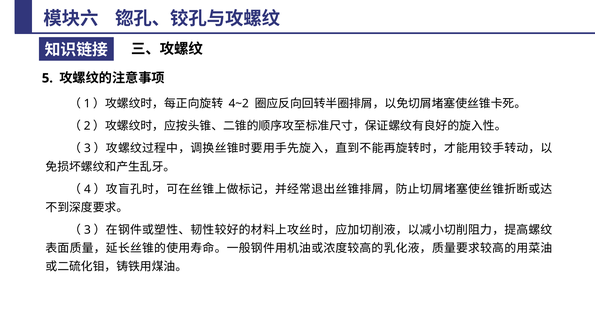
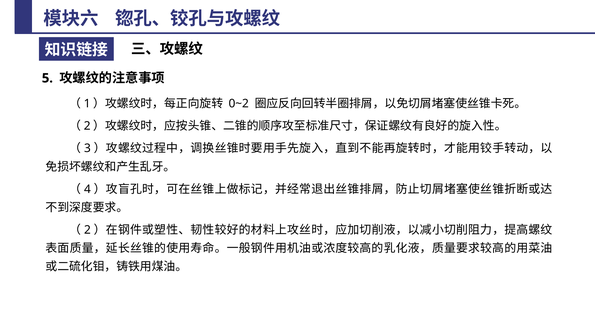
4~2: 4~2 -> 0~2 (239, 104)
3: 3 -> 2 (87, 230)
